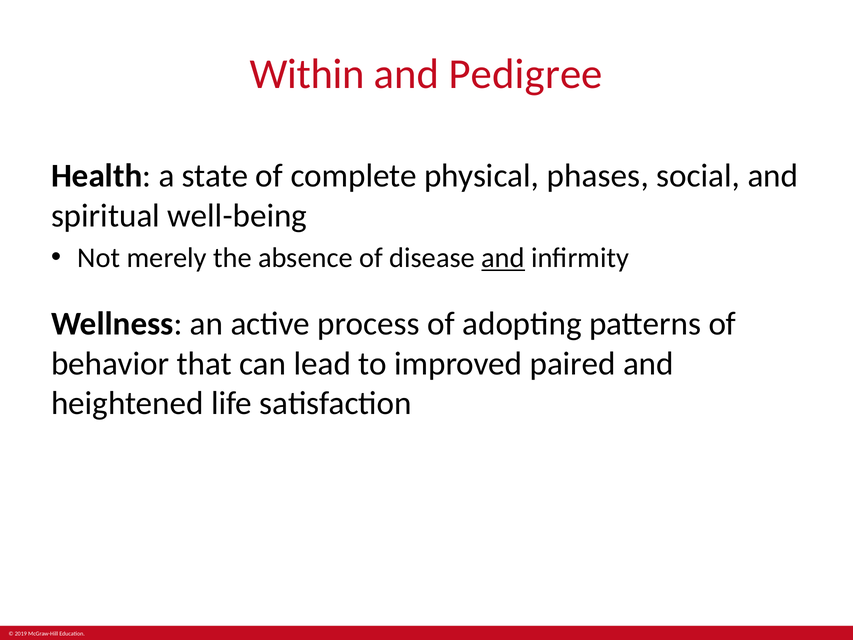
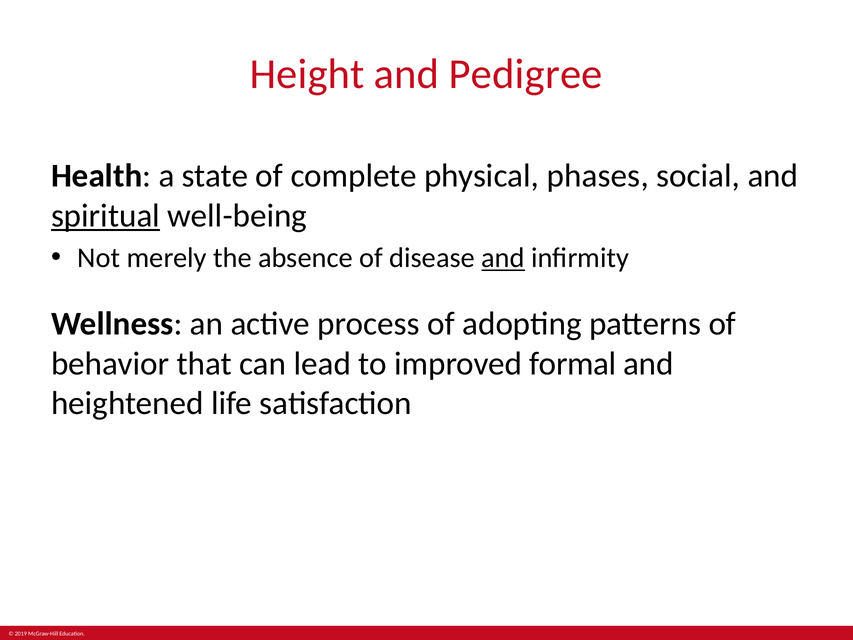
Within: Within -> Height (307, 74)
spiritual underline: none -> present (106, 216)
paired: paired -> formal (573, 363)
